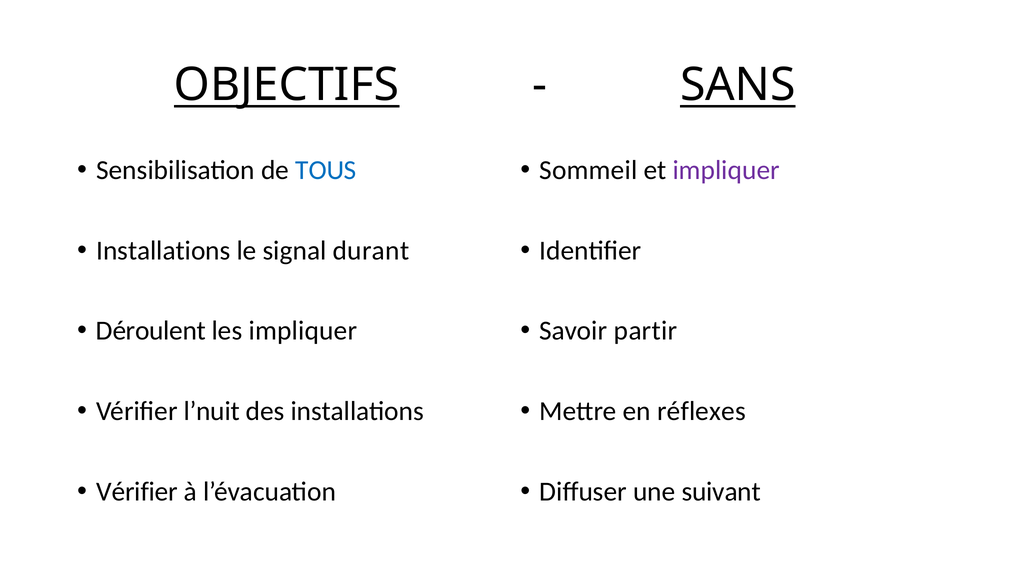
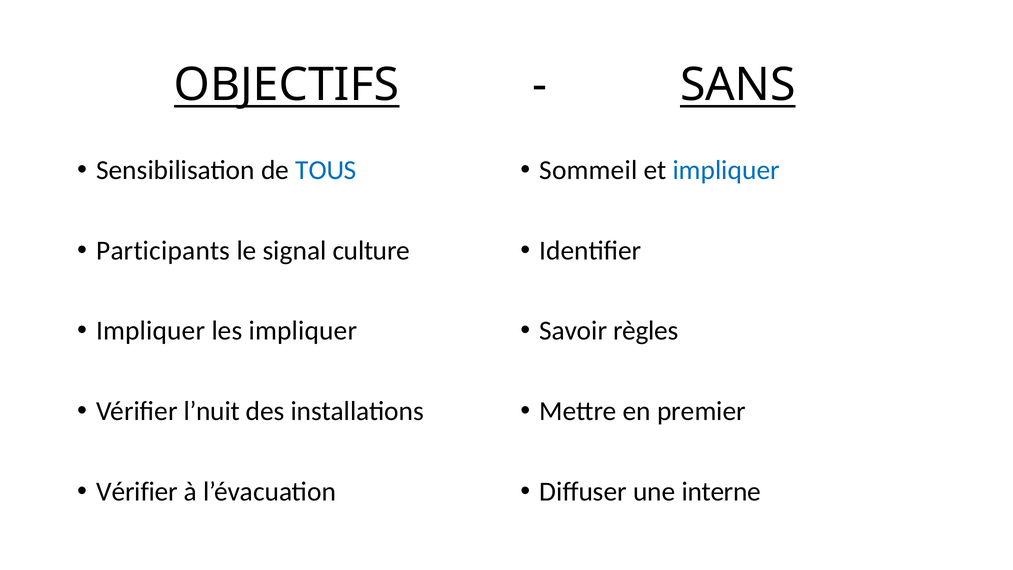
impliquer colour: purple -> blue (726, 170)
Installations: Installations -> Participants (163, 250)
durant: durant -> culture (371, 250)
Déroulent: Déroulent -> Impliquer (151, 331)
partir: partir -> règles (646, 331)
réflexes: réflexes -> premier (701, 411)
suivant: suivant -> interne (721, 491)
